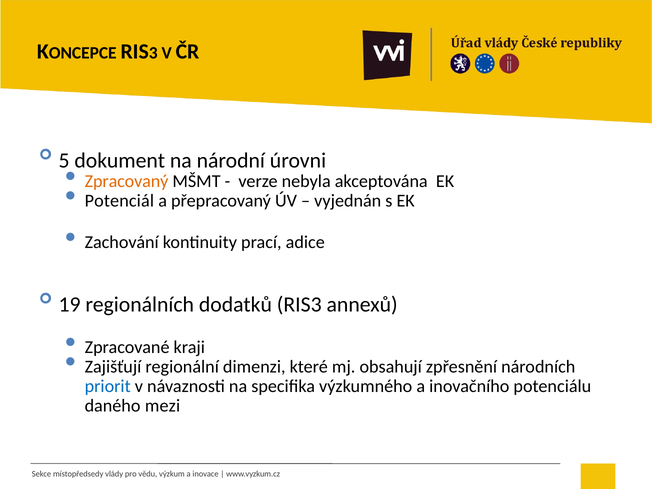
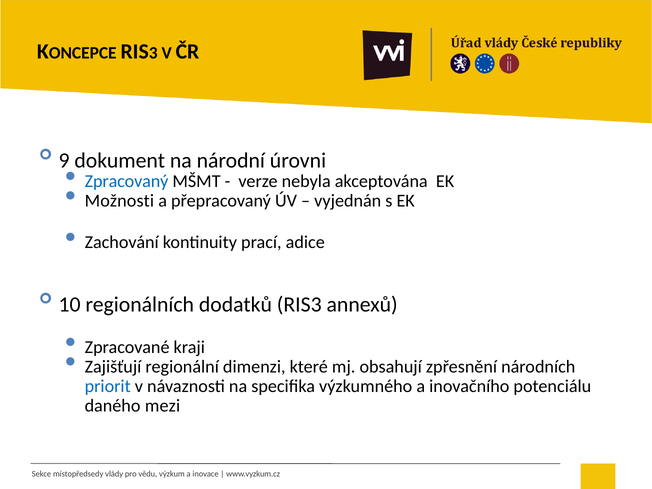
5: 5 -> 9 (64, 160)
Zpracovaný colour: orange -> blue (127, 181)
Potenciál: Potenciál -> Možnosti (119, 201)
19: 19 -> 10 (70, 305)
